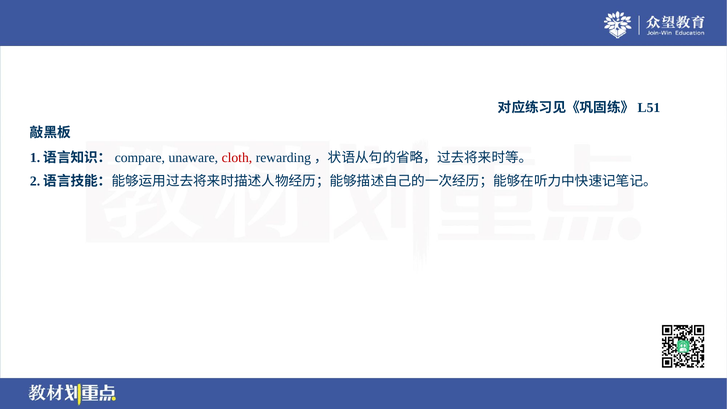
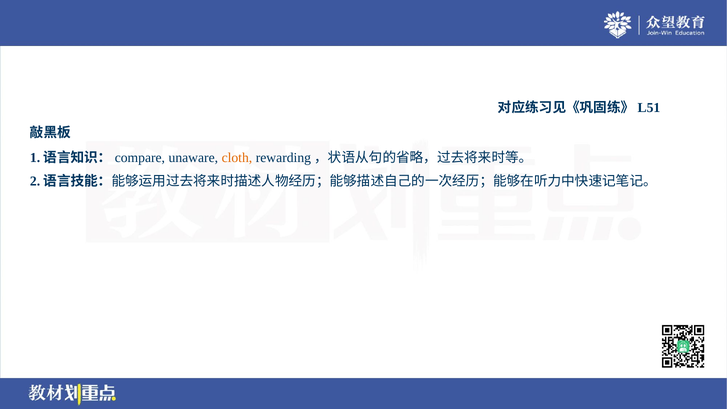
cloth colour: red -> orange (237, 158)
